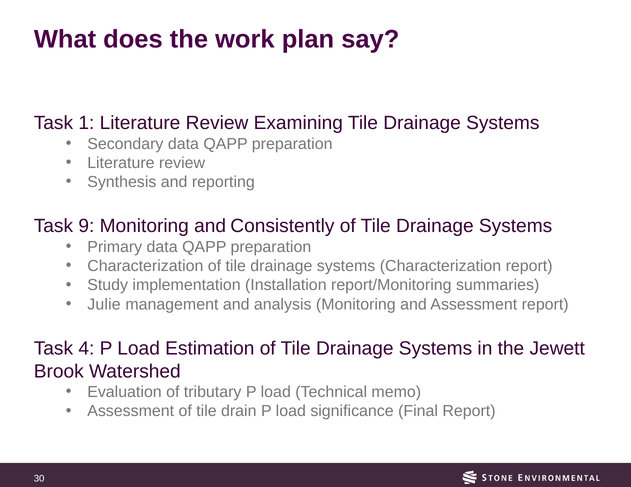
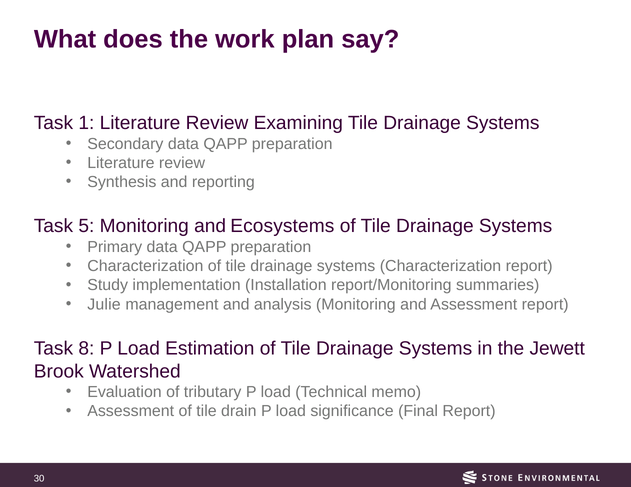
9: 9 -> 5 (86, 226)
Consistently: Consistently -> Ecosystems (282, 226)
4: 4 -> 8 (86, 349)
